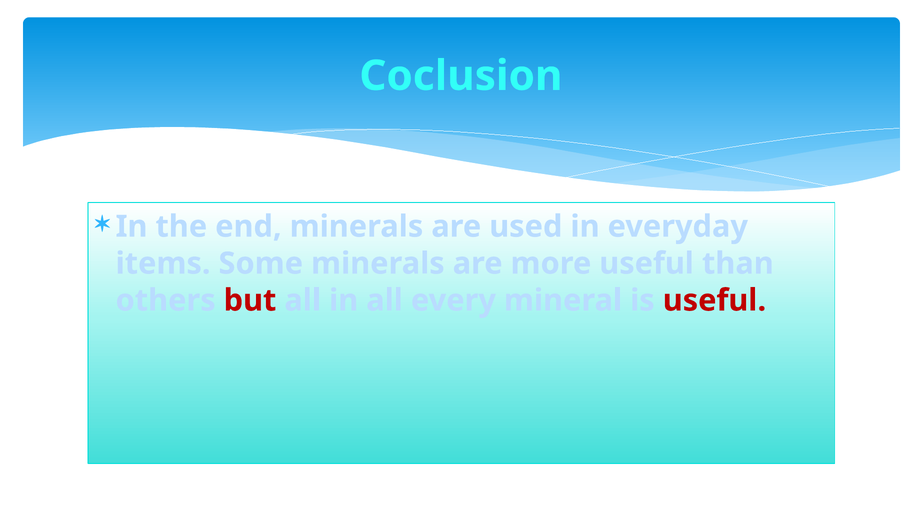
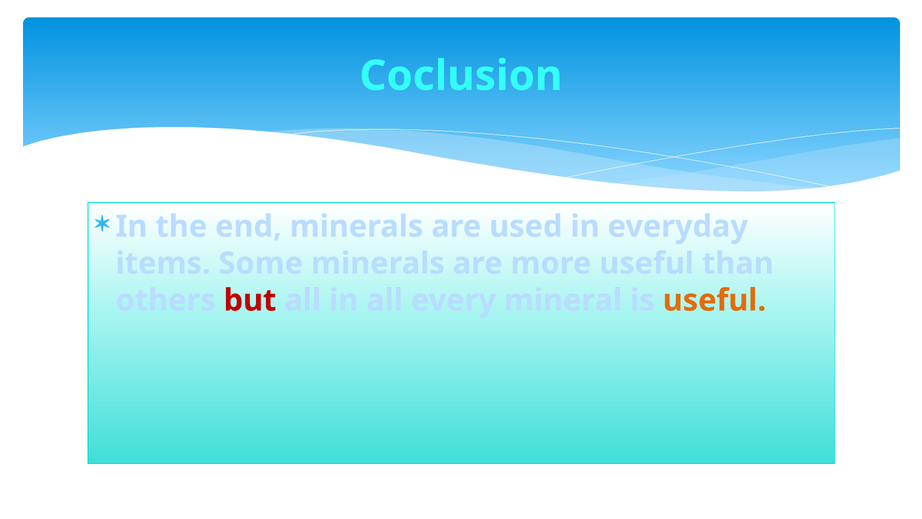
useful colour: red -> orange (714, 300)
